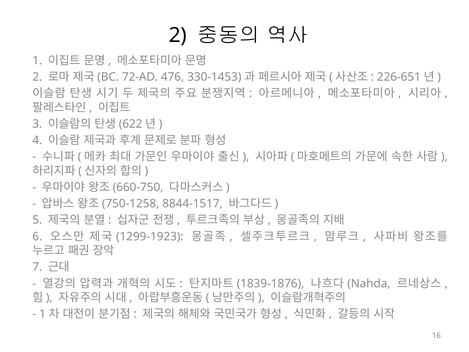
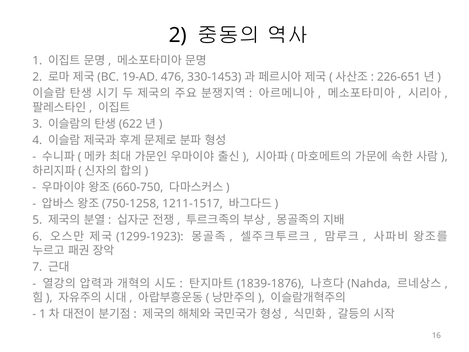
72-AD: 72-AD -> 19-AD (140, 77)
8844-1517: 8844-1517 -> 1211-1517 (193, 204)
